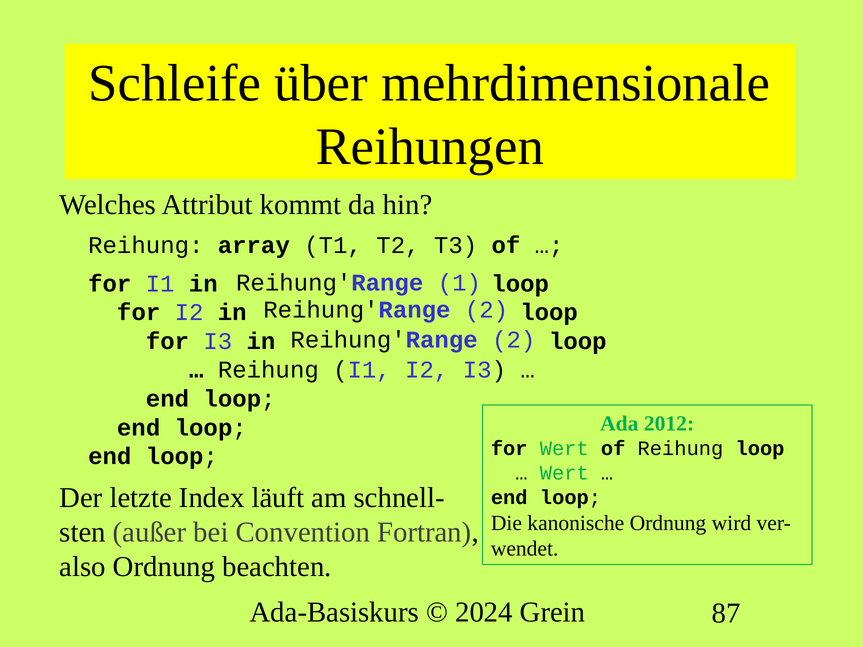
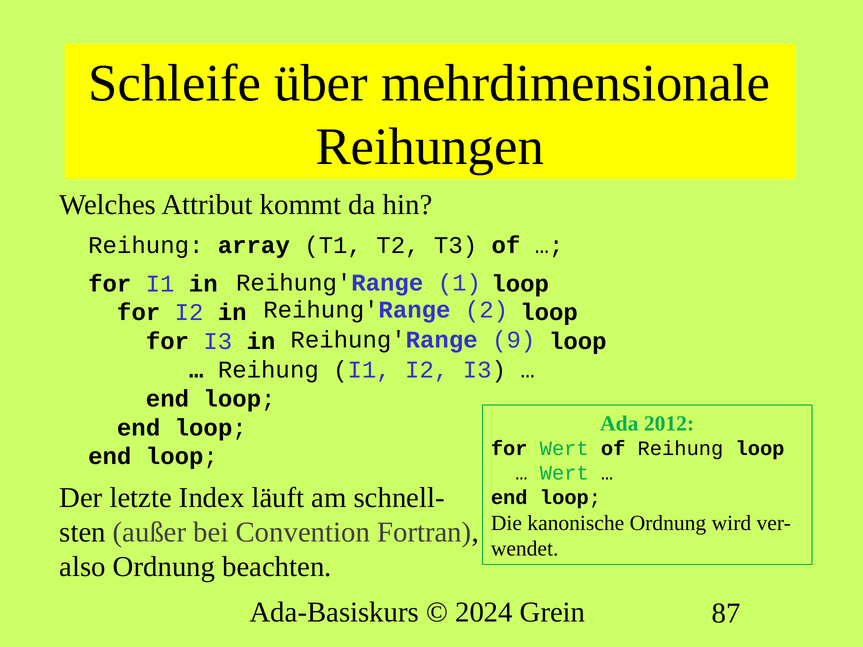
2: 2 -> 9 (514, 340)
